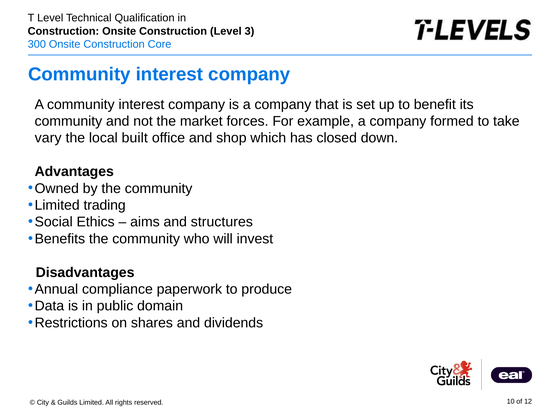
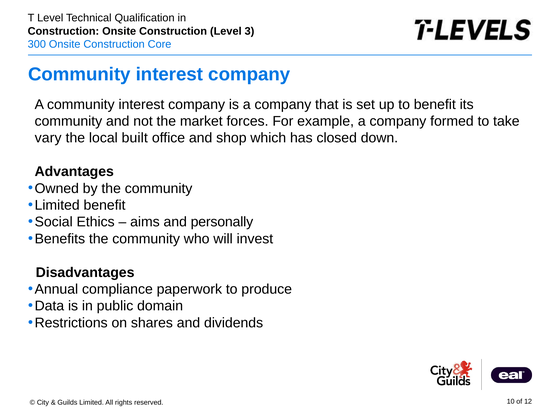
Limited trading: trading -> benefit (105, 205)
structures: structures -> personally (222, 222)
